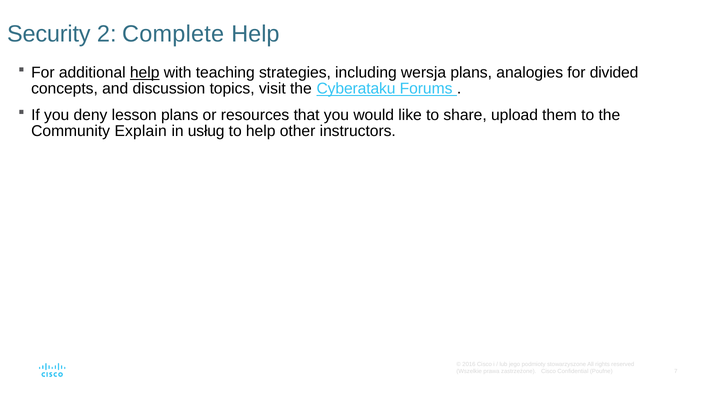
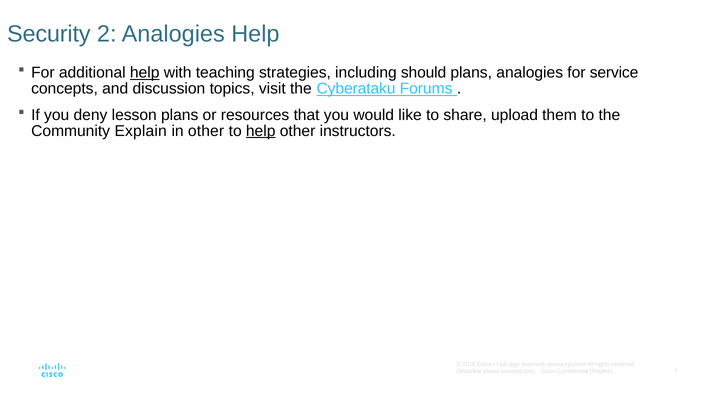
2 Complete: Complete -> Analogies (173, 34)
wersja: wersja -> should (424, 73)
divided: divided -> service (614, 73)
in usług: usług -> other (206, 131)
help underline: none -> present (261, 131)
